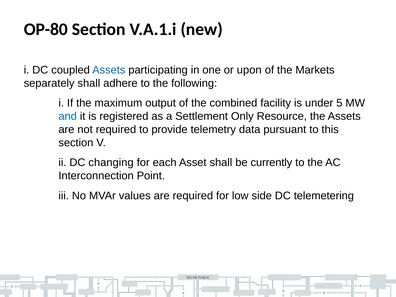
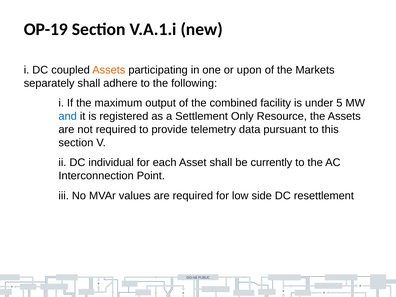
OP-80: OP-80 -> OP-19 (46, 29)
Assets colour: blue -> orange (109, 70)
changing: changing -> individual (111, 163)
telemetering: telemetering -> resettlement (324, 196)
